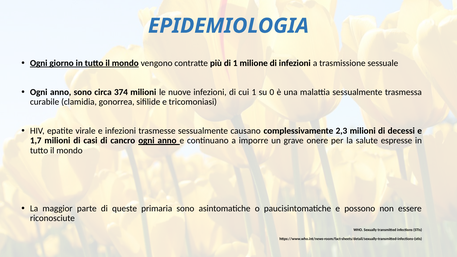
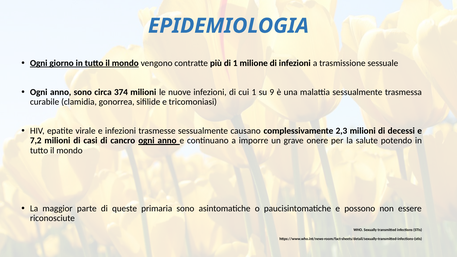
0: 0 -> 9 (272, 92)
1,7: 1,7 -> 7,2 (36, 141)
espresse: espresse -> potendo (396, 141)
